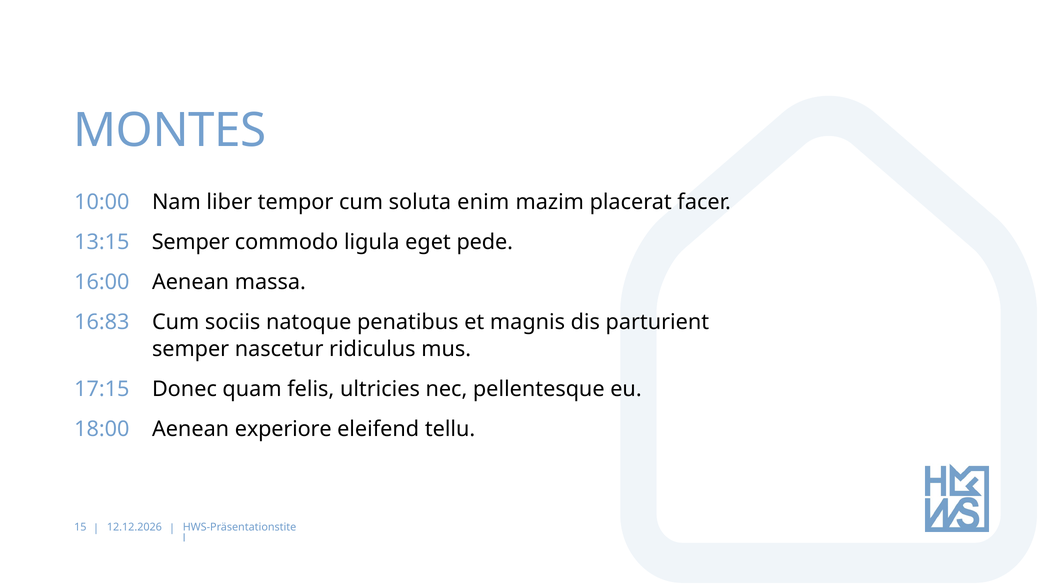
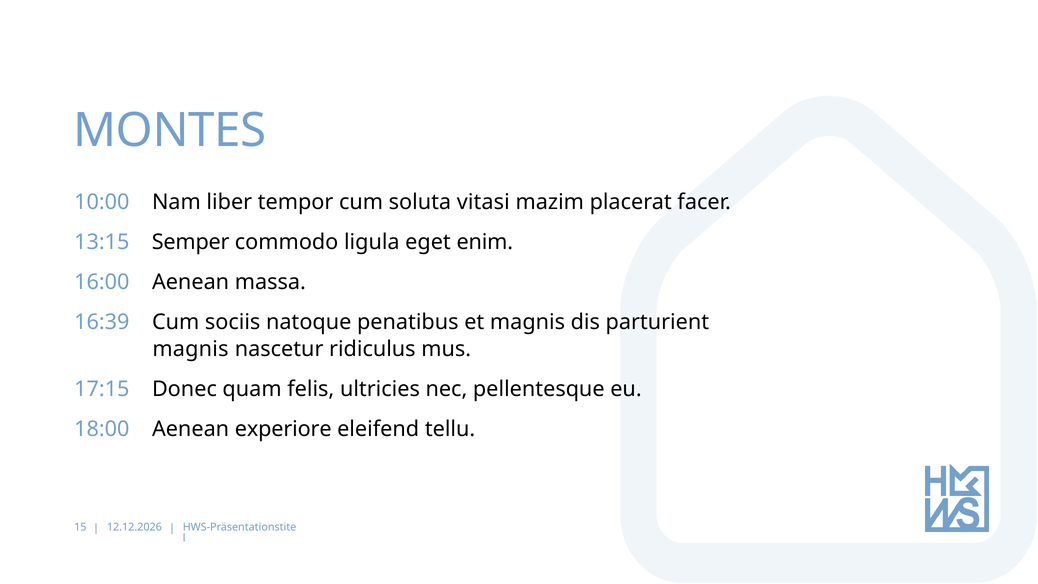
enim: enim -> vitasi (483, 202)
pede: pede -> enim (485, 242)
16:83: 16:83 -> 16:39 (102, 322)
semper: semper -> magnis (190, 349)
